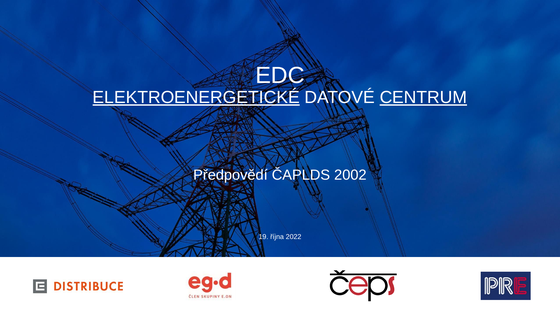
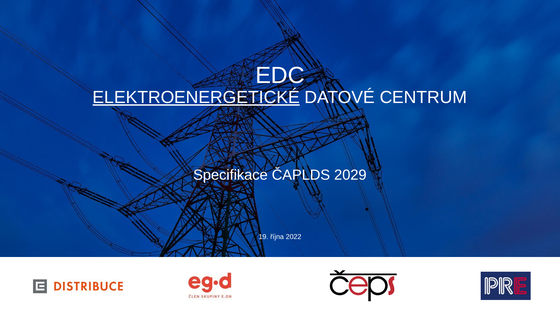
CENTRUM underline: present -> none (423, 97)
Předpovědí: Předpovědí -> Specifikace (230, 175)
2002: 2002 -> 2029 (350, 175)
